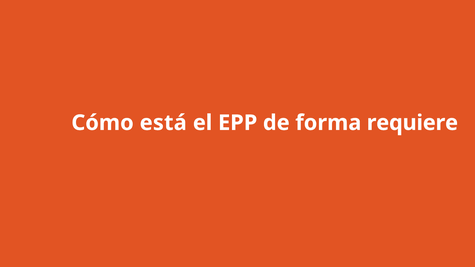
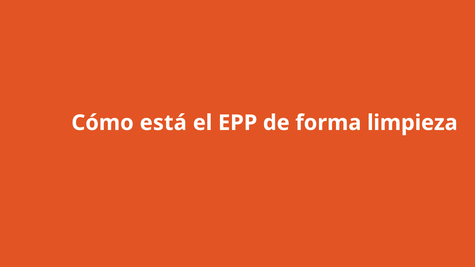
requiere: requiere -> limpieza (412, 123)
